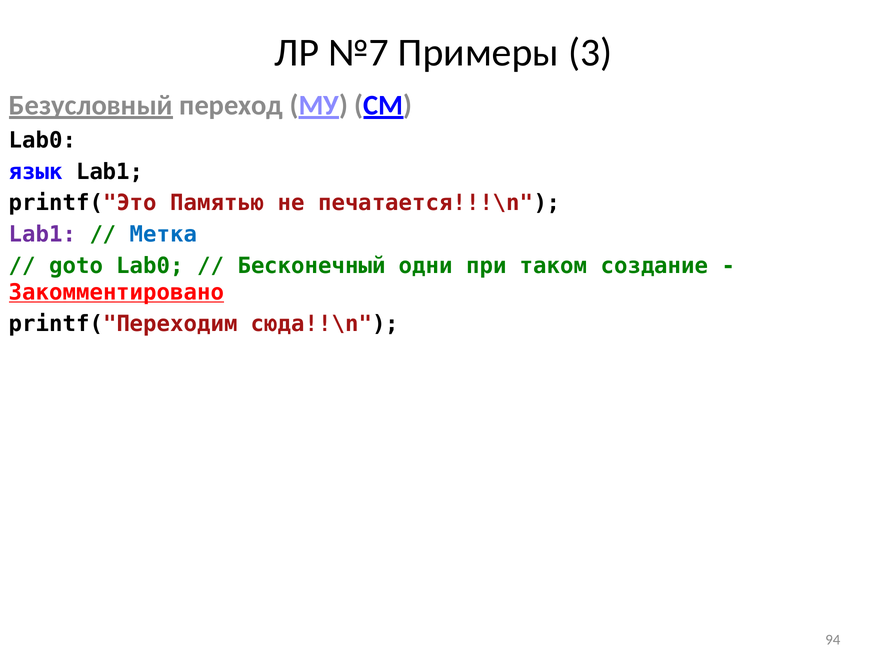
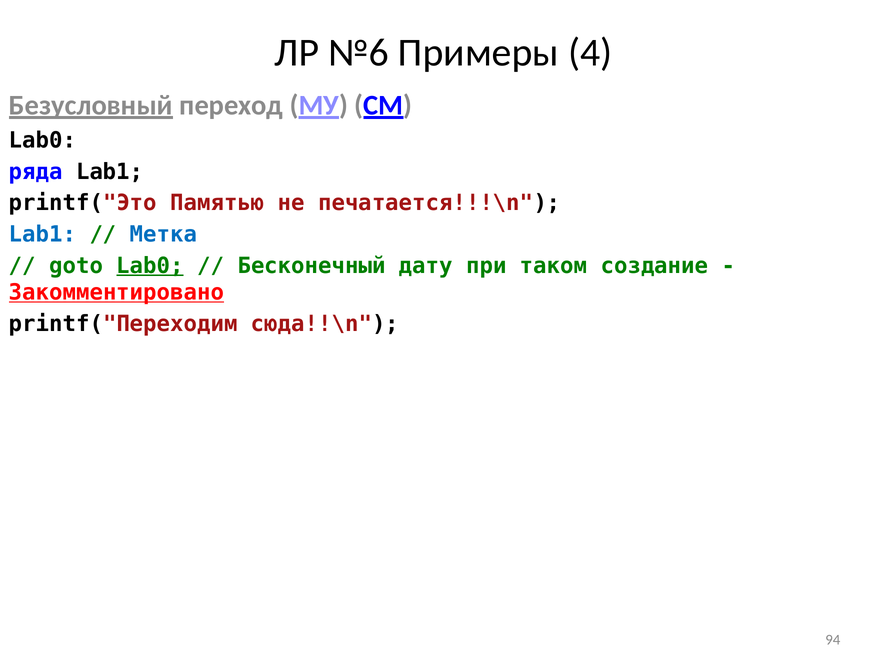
№7: №7 -> №6 (358, 53)
3: 3 -> 4 (590, 53)
язык: язык -> ряда (36, 172)
Lab1 colour: purple -> blue (43, 235)
Lab0 underline: none -> present (150, 266)
одни: одни -> дату (426, 266)
